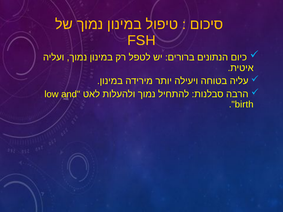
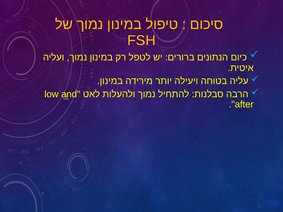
birth: birth -> after (244, 104)
